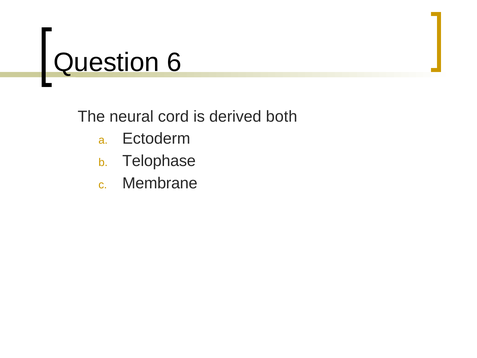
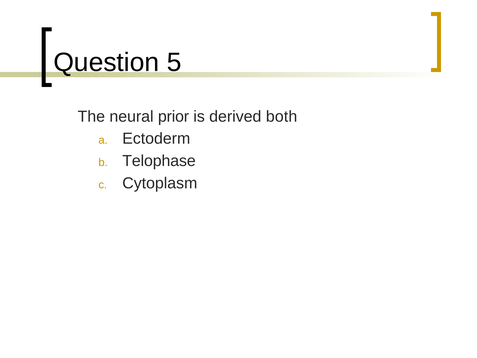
6: 6 -> 5 (174, 62)
cord: cord -> prior (174, 116)
Membrane: Membrane -> Cytoplasm (160, 183)
